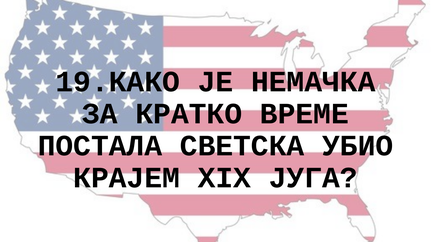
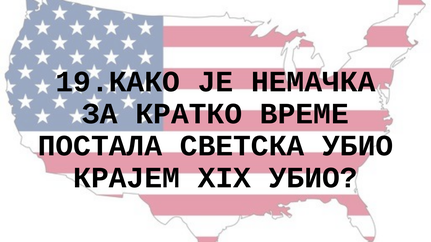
XIX ЈУГА: ЈУГА -> УБИО (313, 178)
